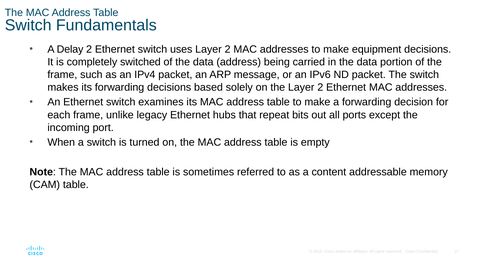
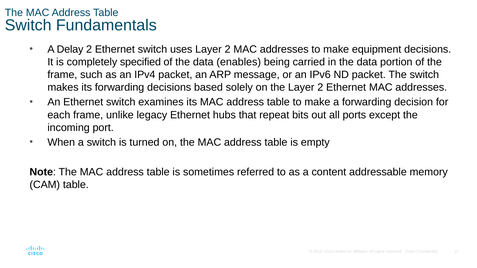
switched: switched -> specified (140, 62)
data address: address -> enables (239, 62)
